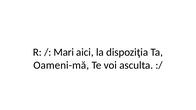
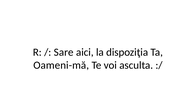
Mari: Mari -> Sare (64, 52)
